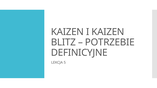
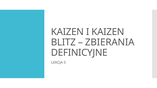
POTRZEBIE: POTRZEBIE -> ZBIERANIA (110, 42)
